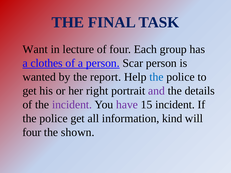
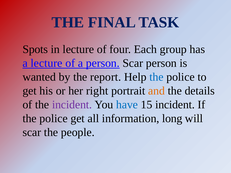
Want: Want -> Spots (35, 49)
a clothes: clothes -> lecture (46, 63)
and colour: purple -> orange (156, 91)
have colour: purple -> blue (127, 105)
kind: kind -> long (172, 119)
four: four -> scar (32, 132)
shown: shown -> people (78, 132)
